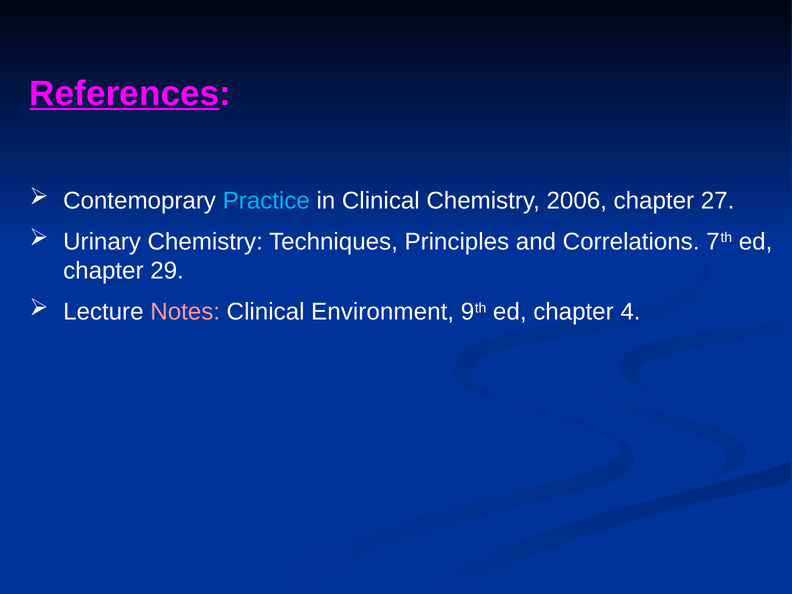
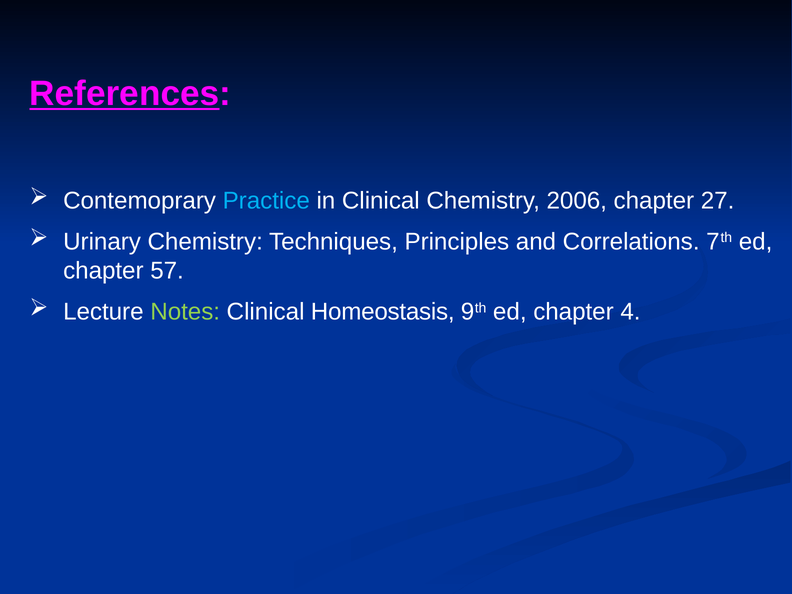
29: 29 -> 57 (167, 271)
Notes colour: pink -> light green (185, 312)
Environment: Environment -> Homeostasis (383, 312)
